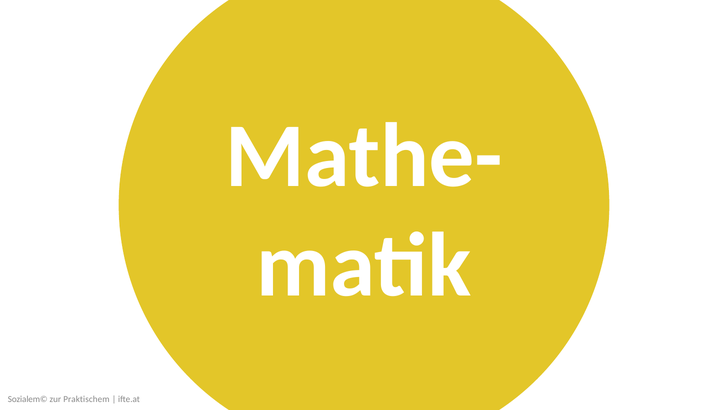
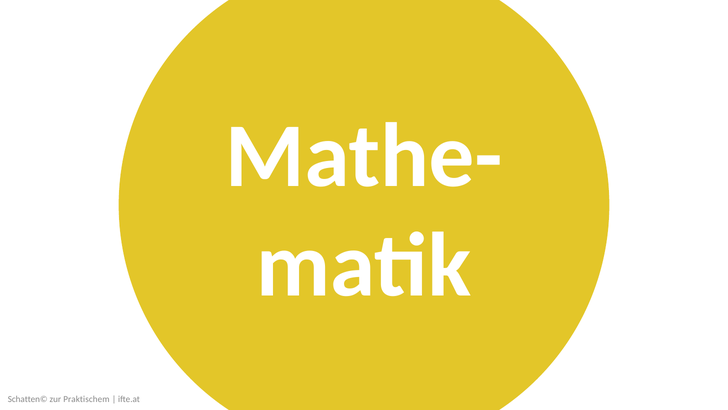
Sozialem©: Sozialem© -> Schatten© (28, 399)
